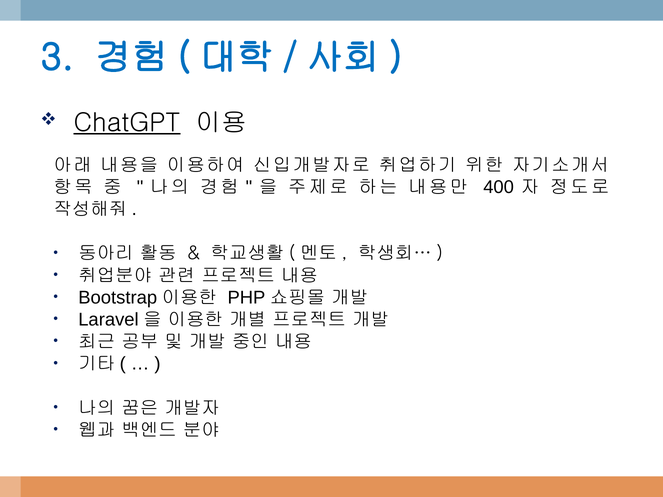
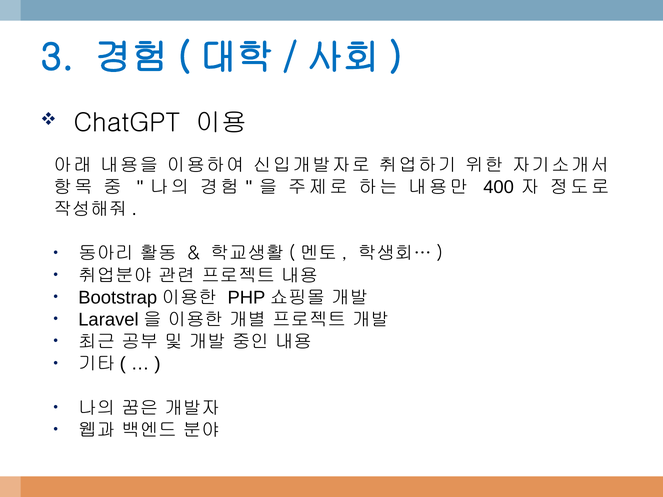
ChatGPT underline: present -> none (127, 123)
